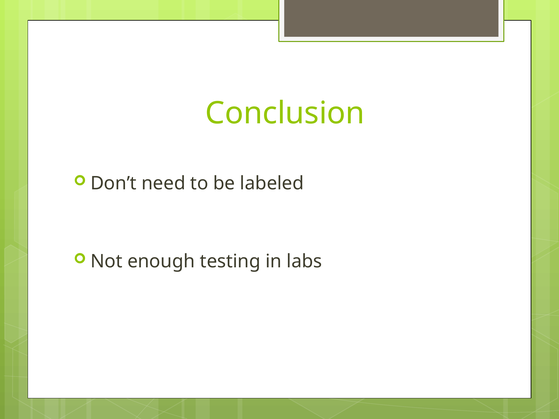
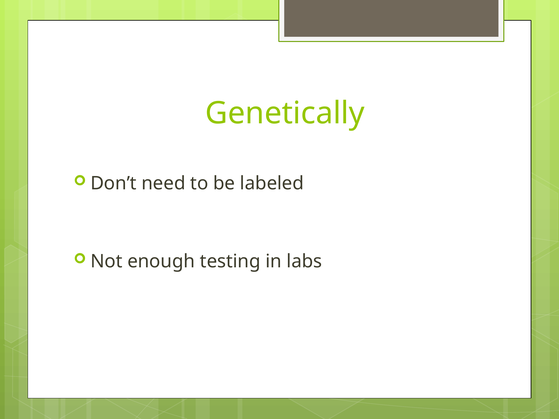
Conclusion: Conclusion -> Genetically (285, 113)
